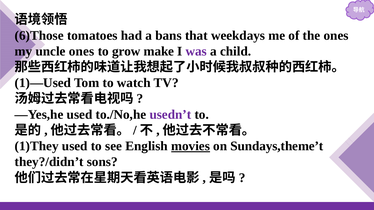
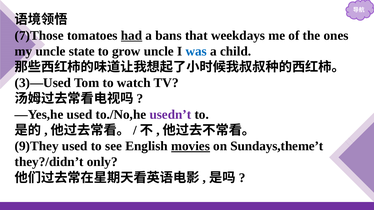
6)Those: 6)Those -> 7)Those (39, 35)
had underline: none -> present (132, 35)
uncle ones: ones -> state (82, 51)
grow make: make -> uncle (159, 51)
was colour: purple -> blue (196, 51)
1)—Used: 1)—Used -> 3)—Used (43, 83)
1)They: 1)They -> 9)They (37, 146)
sons: sons -> only (102, 162)
